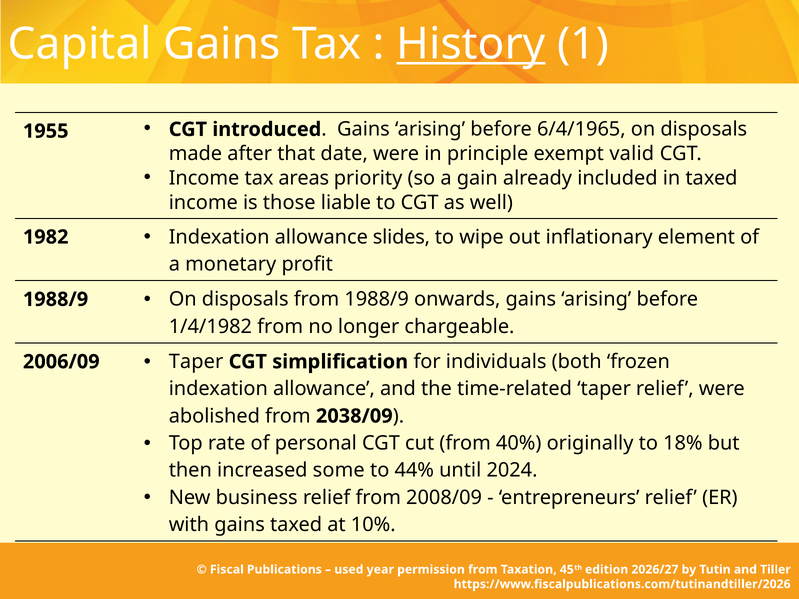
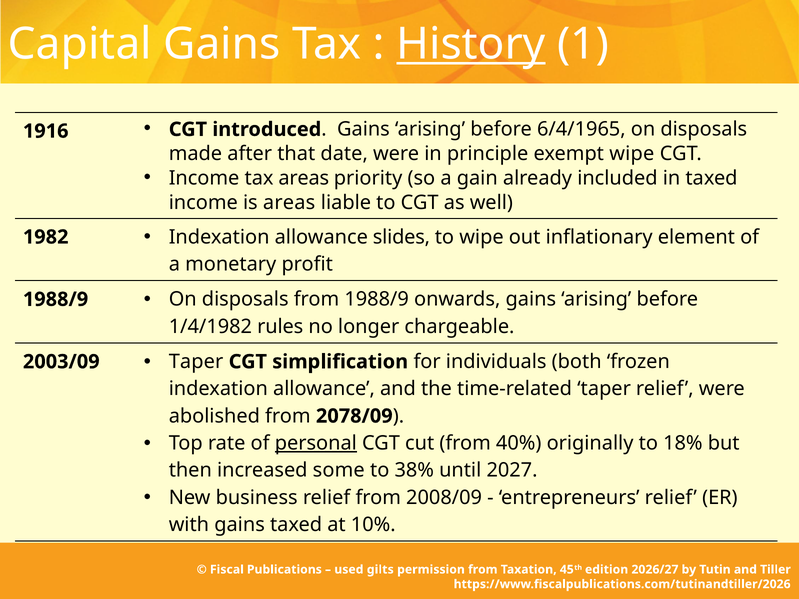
1955: 1955 -> 1916 (46, 131)
exempt valid: valid -> wipe (632, 154)
is those: those -> areas (289, 203)
1/4/1982 from: from -> rules (280, 327)
2006/09: 2006/09 -> 2003/09 (61, 362)
2038/09: 2038/09 -> 2078/09 (354, 416)
personal underline: none -> present (316, 443)
44%: 44% -> 38% (414, 471)
2024: 2024 -> 2027 (512, 471)
year: year -> gilts (380, 570)
